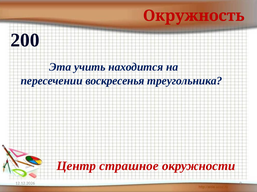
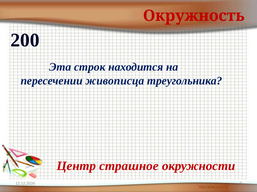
учить: учить -> строк (90, 67)
воскресенья: воскресенья -> живописца (115, 81)
